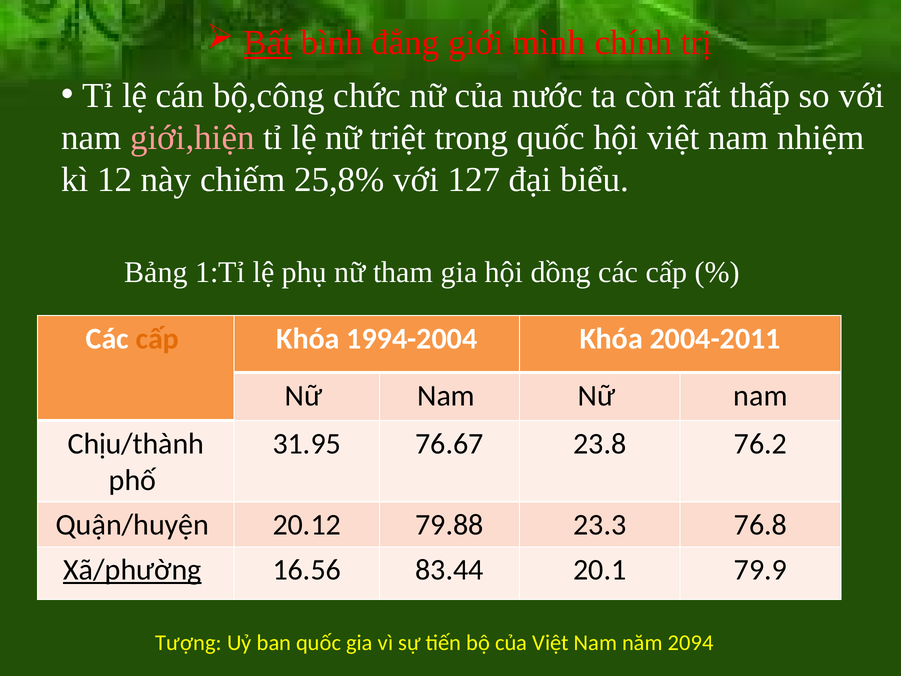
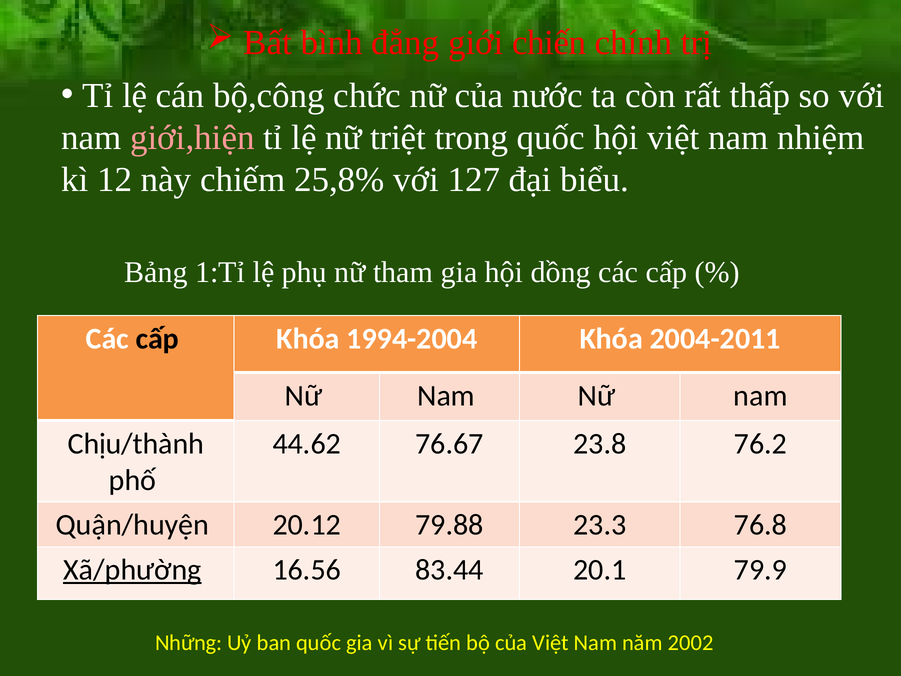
Bất underline: present -> none (268, 43)
mình: mình -> chiến (549, 43)
cấp colour: orange -> black (157, 338)
31.95: 31.95 -> 44.62 (307, 444)
Tượng: Tượng -> Những (189, 643)
2094: 2094 -> 2002 (691, 643)
